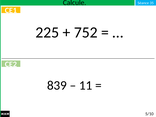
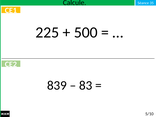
752: 752 -> 500 (86, 32)
11: 11 -> 83 (86, 85)
